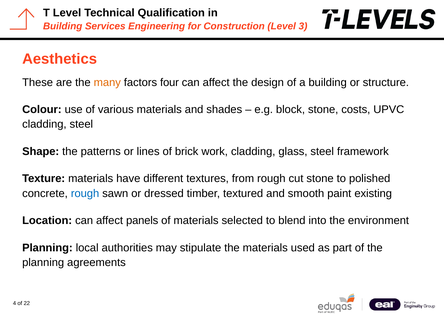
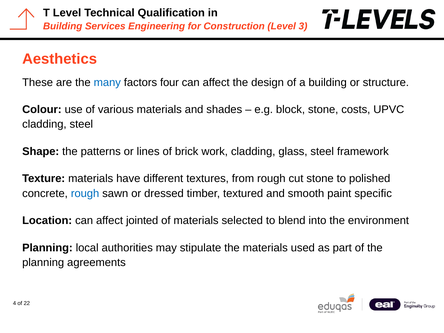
many colour: orange -> blue (107, 82)
existing: existing -> specific (373, 193)
panels: panels -> jointed (142, 221)
